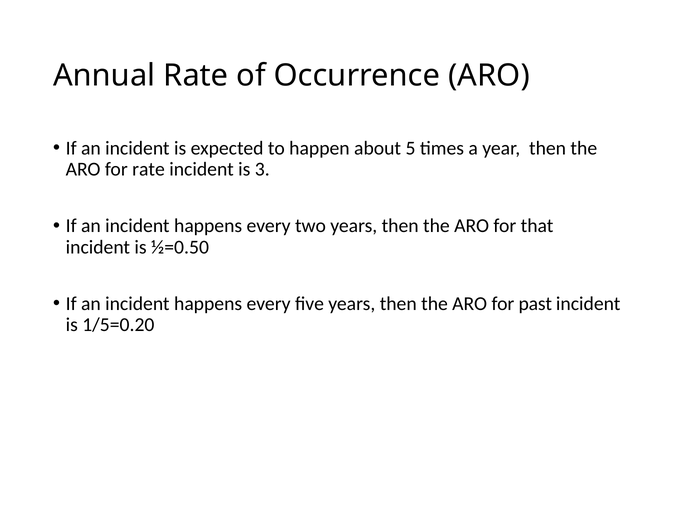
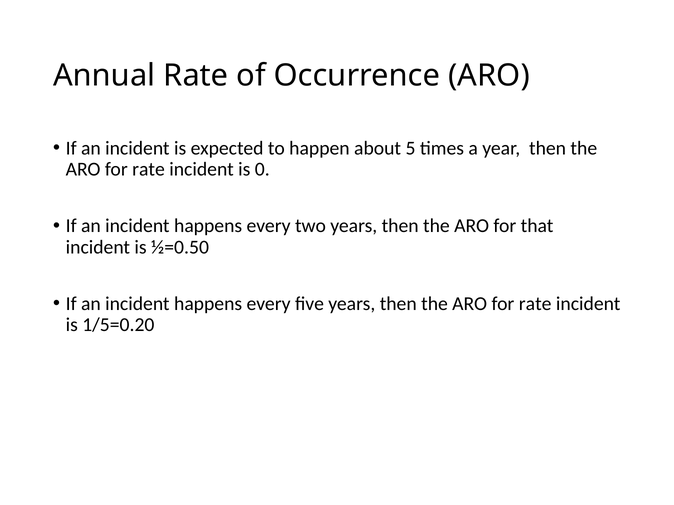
3: 3 -> 0 (262, 170)
past: past -> rate (535, 304)
